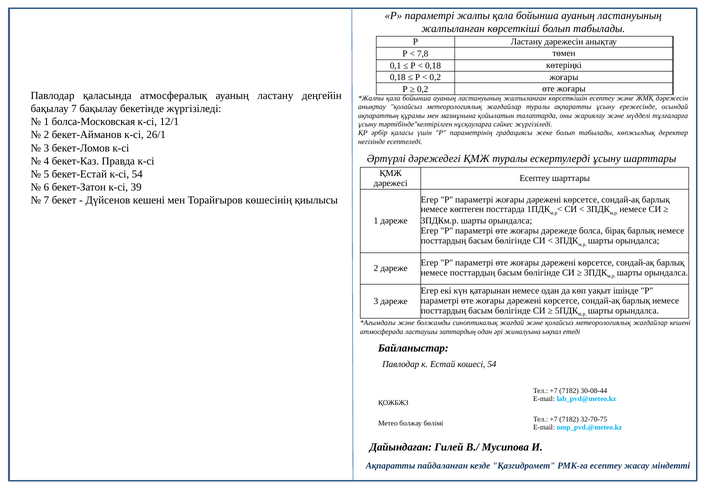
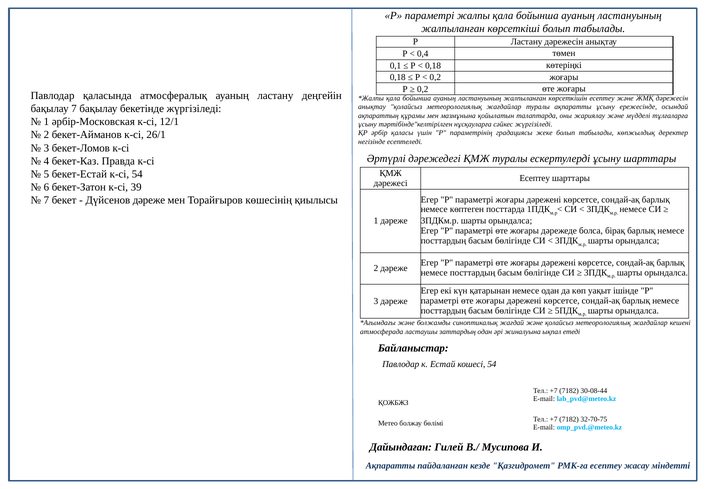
7,8: 7,8 -> 0,4 (423, 54)
болса-Московская: болса-Московская -> әрбір-Московская (93, 122)
Дүйсенов кешені: кешені -> дәреже (149, 200)
